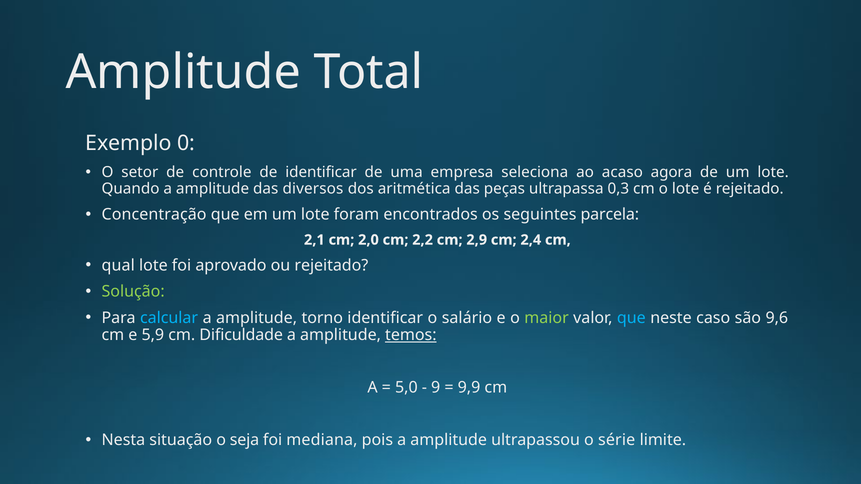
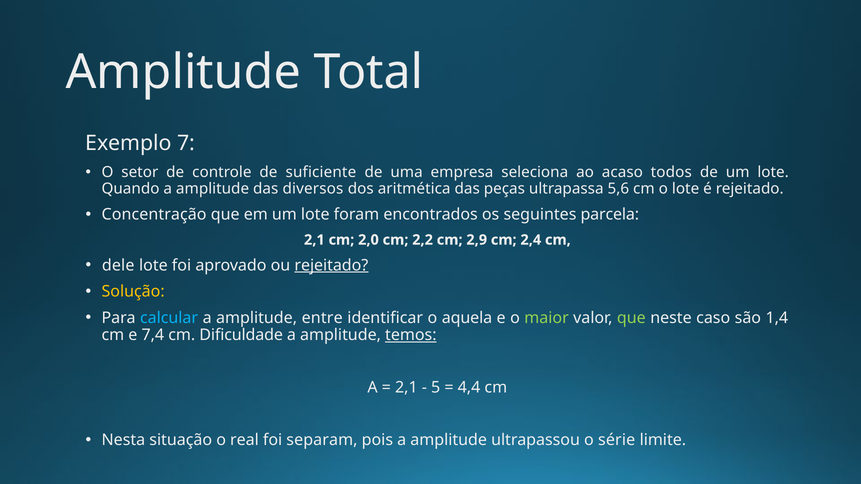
0: 0 -> 7 (186, 143)
de identificar: identificar -> suficiente (321, 172)
agora: agora -> todos (671, 172)
0,3: 0,3 -> 5,6 (618, 189)
qual: qual -> dele (118, 265)
rejeitado underline: none -> present (331, 265)
Solução colour: light green -> yellow (133, 292)
torno: torno -> entre (322, 318)
salário: salário -> aquela (467, 318)
que colour: light blue -> light green (631, 318)
9,6: 9,6 -> 1,4 (777, 318)
5,9: 5,9 -> 7,4 (153, 335)
5,0: 5,0 -> 2,1 (406, 388)
9: 9 -> 5 (436, 388)
9,9: 9,9 -> 4,4 (469, 388)
seja: seja -> real (244, 440)
mediana: mediana -> separam (322, 440)
